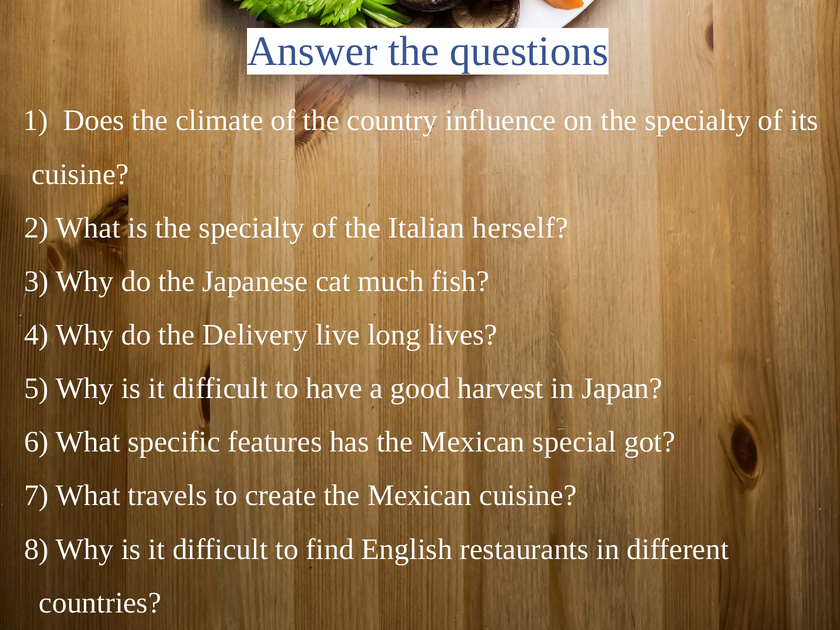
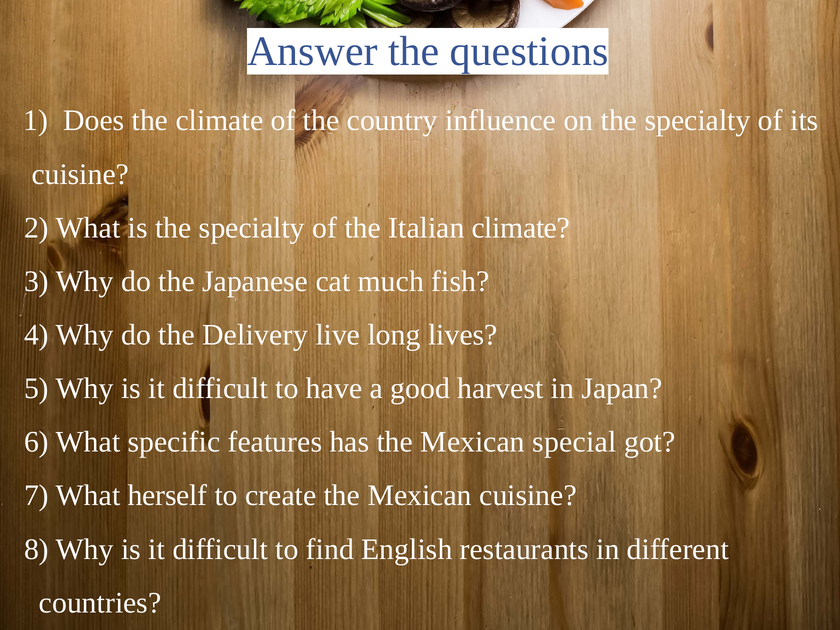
Italian herself: herself -> climate (521, 228)
travels: travels -> herself (168, 496)
